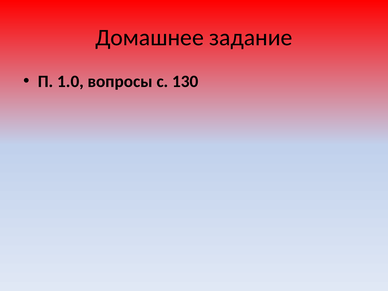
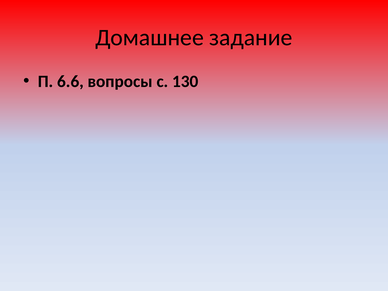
1.0: 1.0 -> 6.6 (70, 81)
